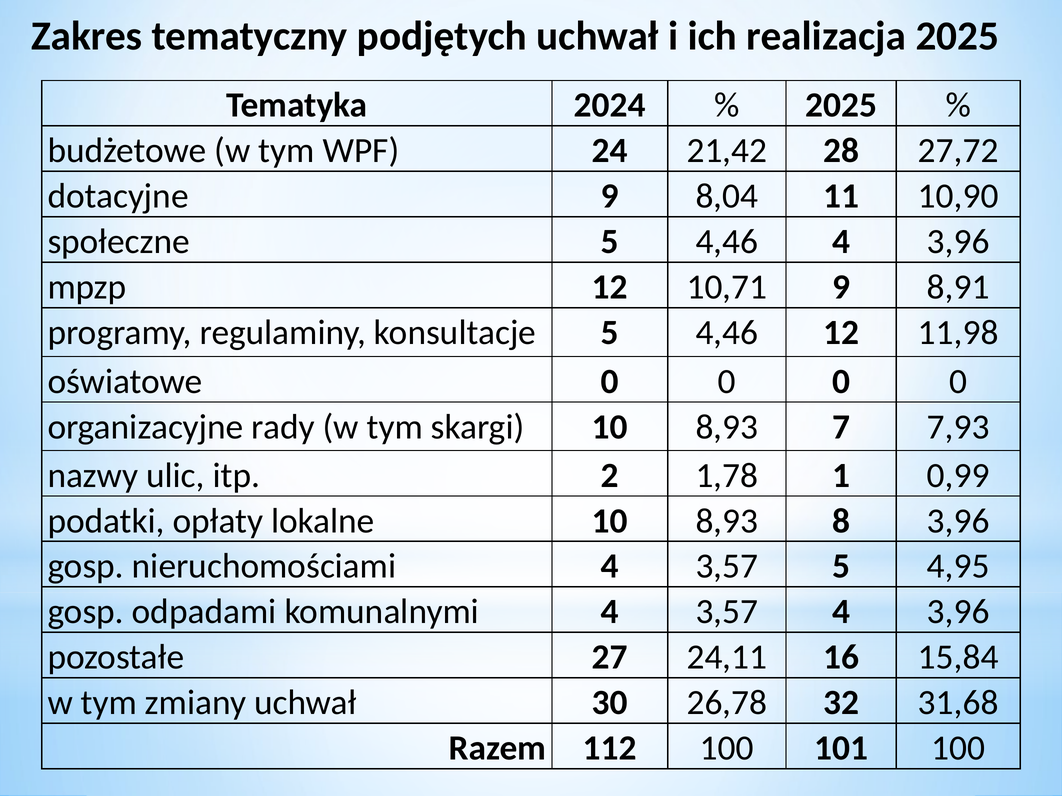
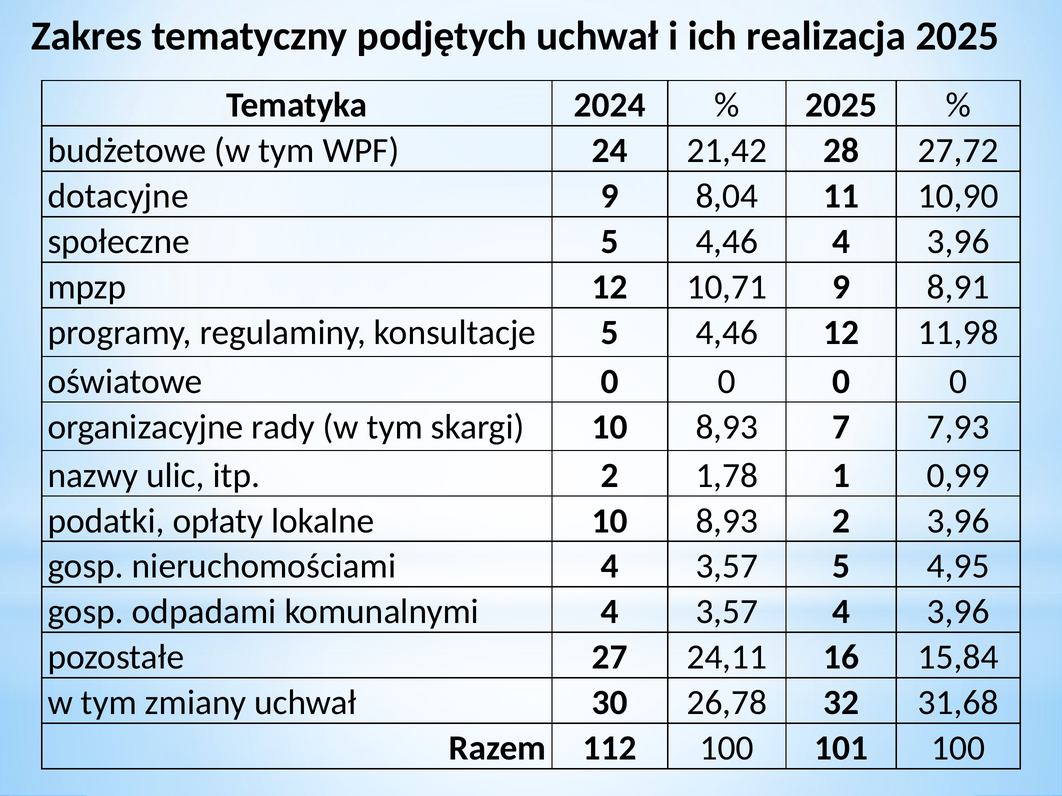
8,93 8: 8 -> 2 (841, 521)
